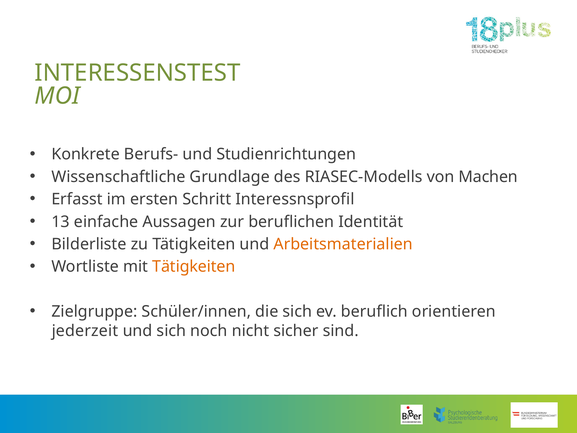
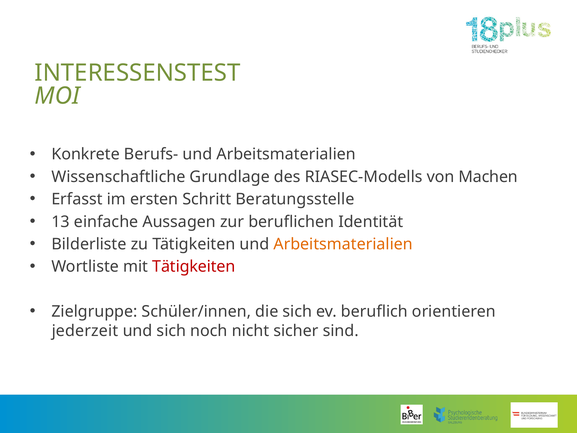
Berufs- und Studienrichtungen: Studienrichtungen -> Arbeitsmaterialien (286, 154)
Interessnsprofil: Interessnsprofil -> Beratungsstelle (295, 199)
Tätigkeiten colour: orange -> red (194, 266)
